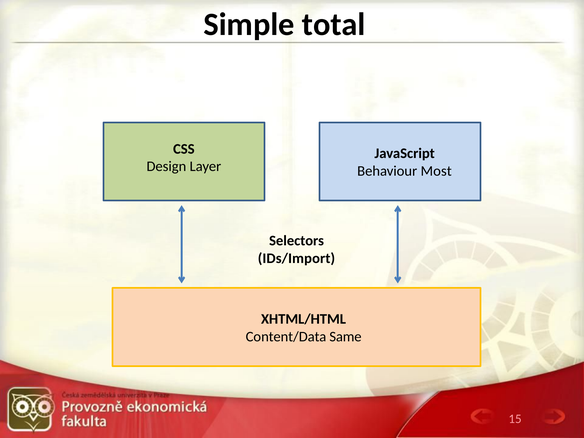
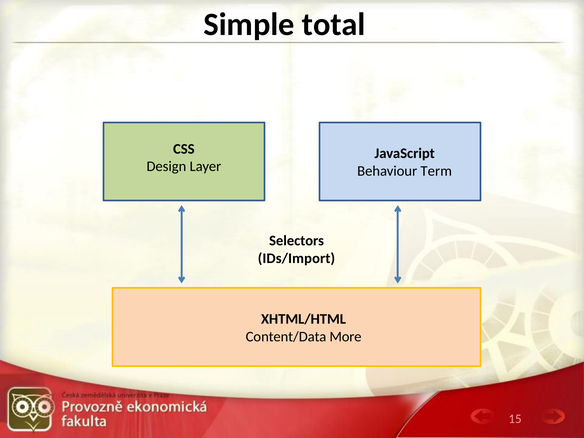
Most: Most -> Term (436, 171)
Same: Same -> More (345, 337)
